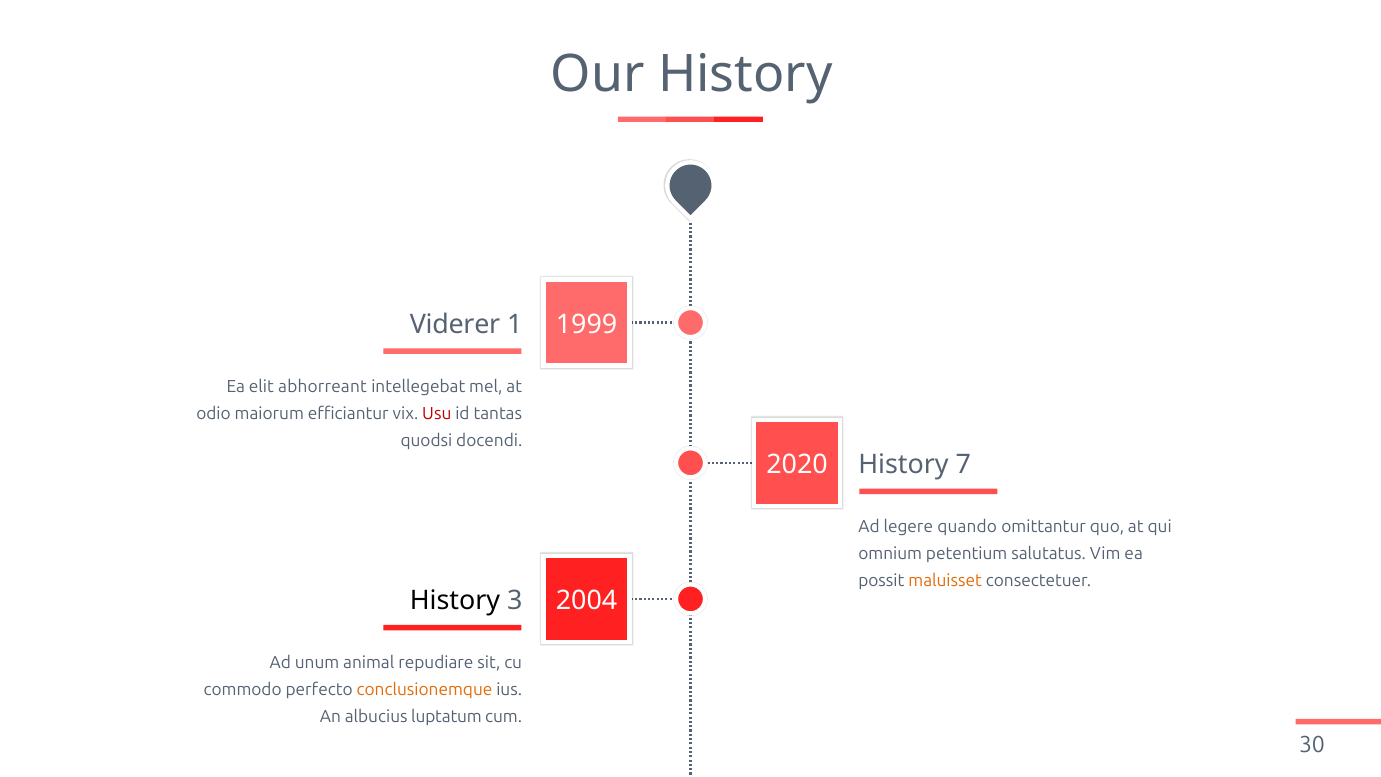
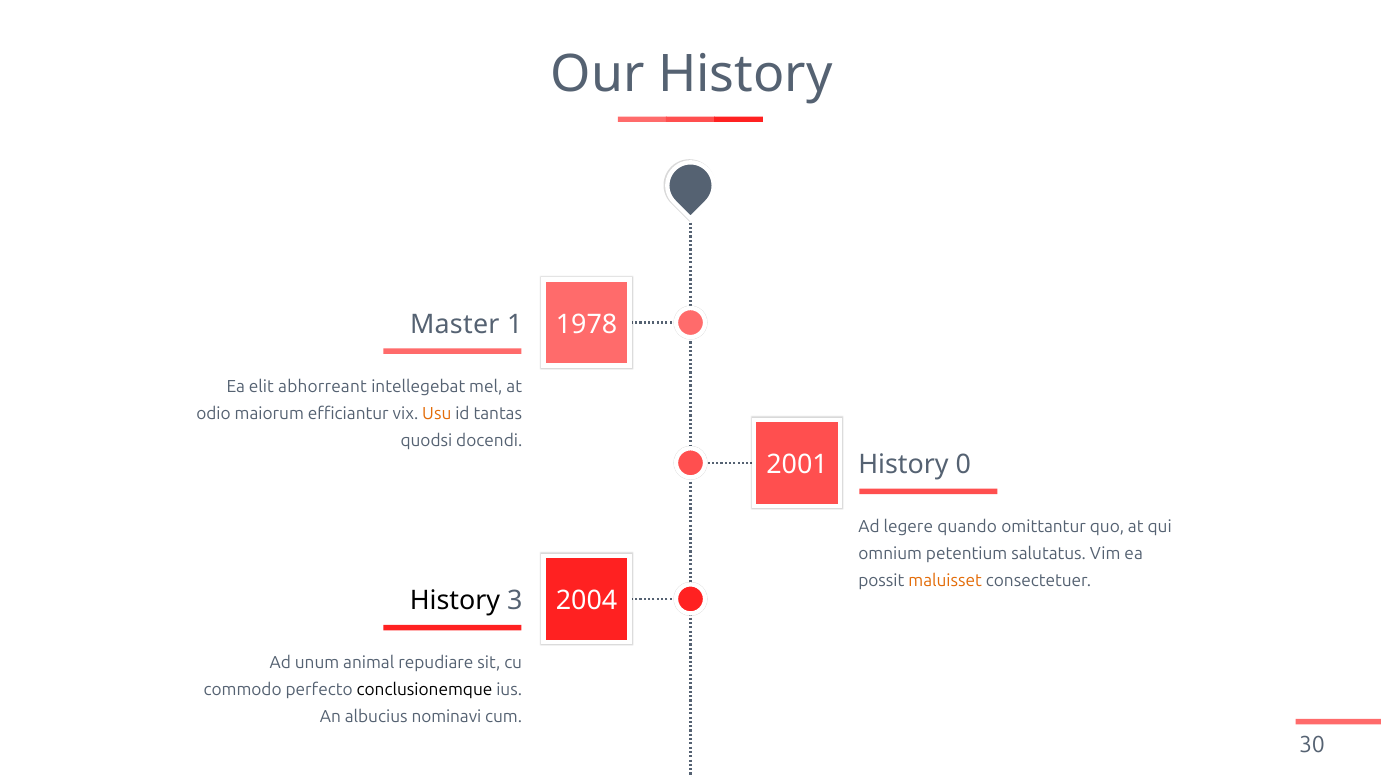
Viderer: Viderer -> Master (455, 324)
1999: 1999 -> 1978 (587, 324)
Usu colour: red -> orange (437, 413)
2020: 2020 -> 2001 (797, 464)
7: 7 -> 0 (963, 464)
conclusionemque colour: orange -> black (425, 690)
luptatum: luptatum -> nominavi (446, 717)
